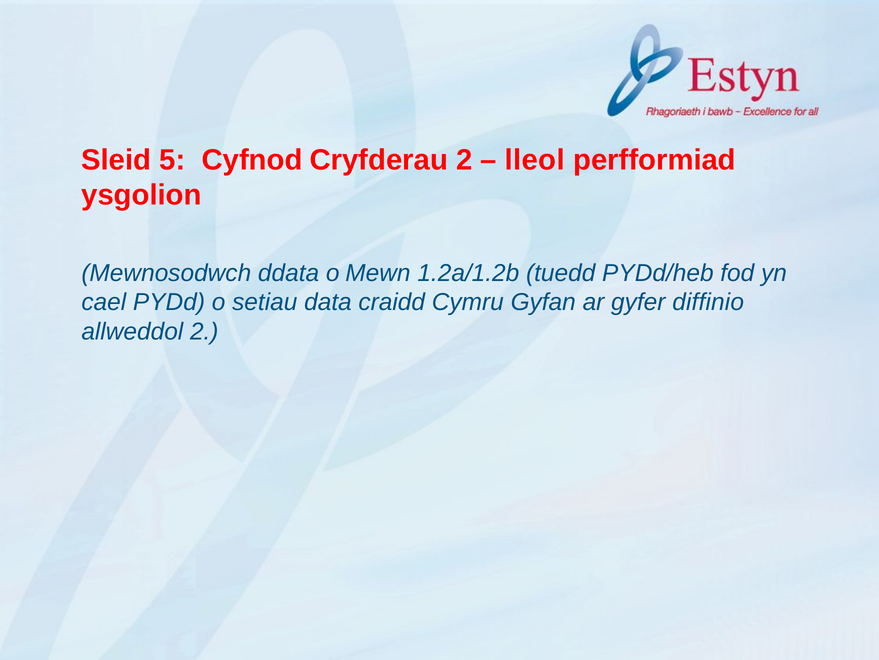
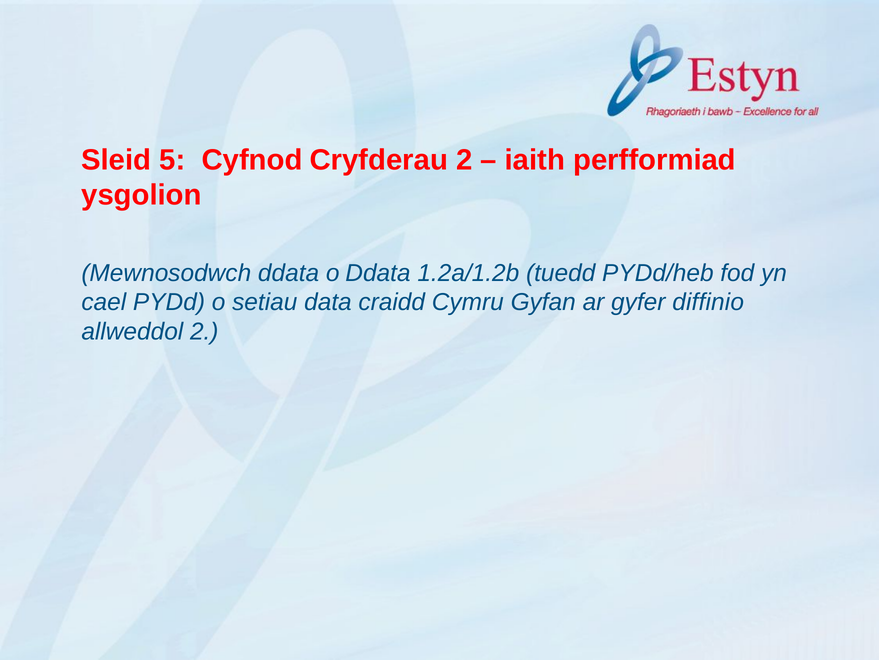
lleol: lleol -> iaith (535, 160)
o Mewn: Mewn -> Ddata (378, 273)
